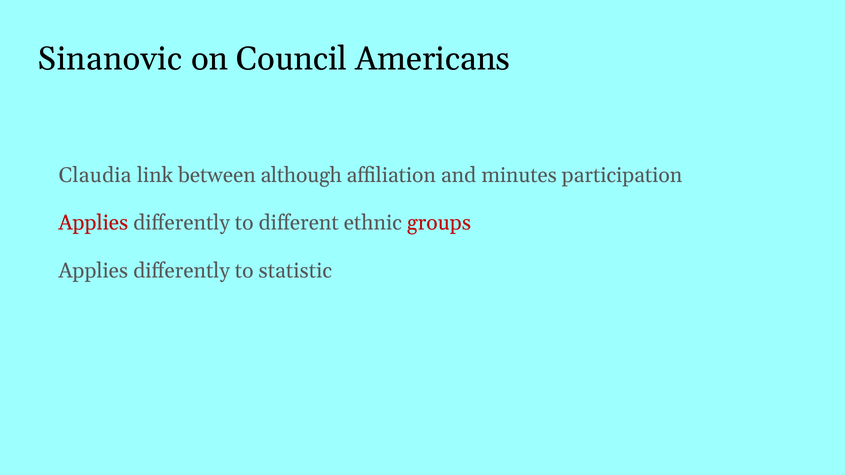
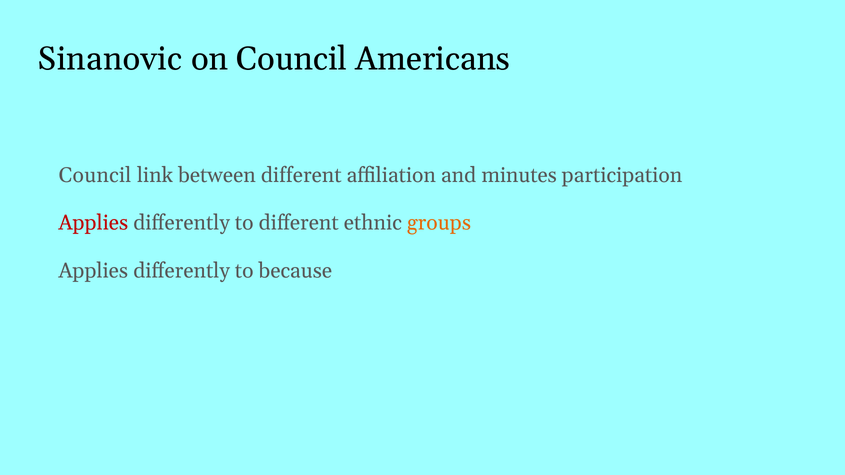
Claudia: Claudia -> Council (95, 175)
between although: although -> different (301, 175)
groups colour: red -> orange (439, 223)
statistic: statistic -> because (295, 271)
